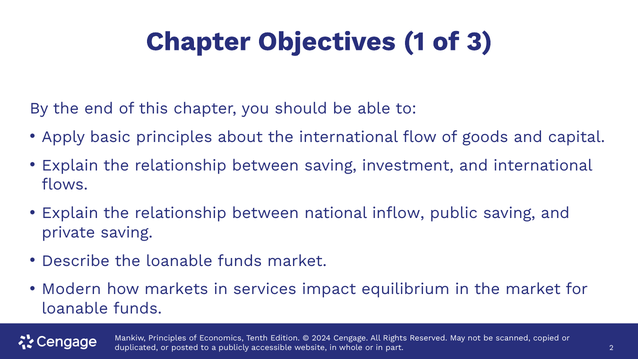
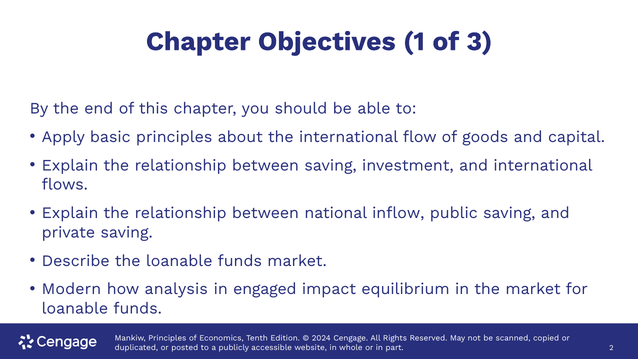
markets: markets -> analysis (176, 289)
services: services -> engaged (265, 289)
